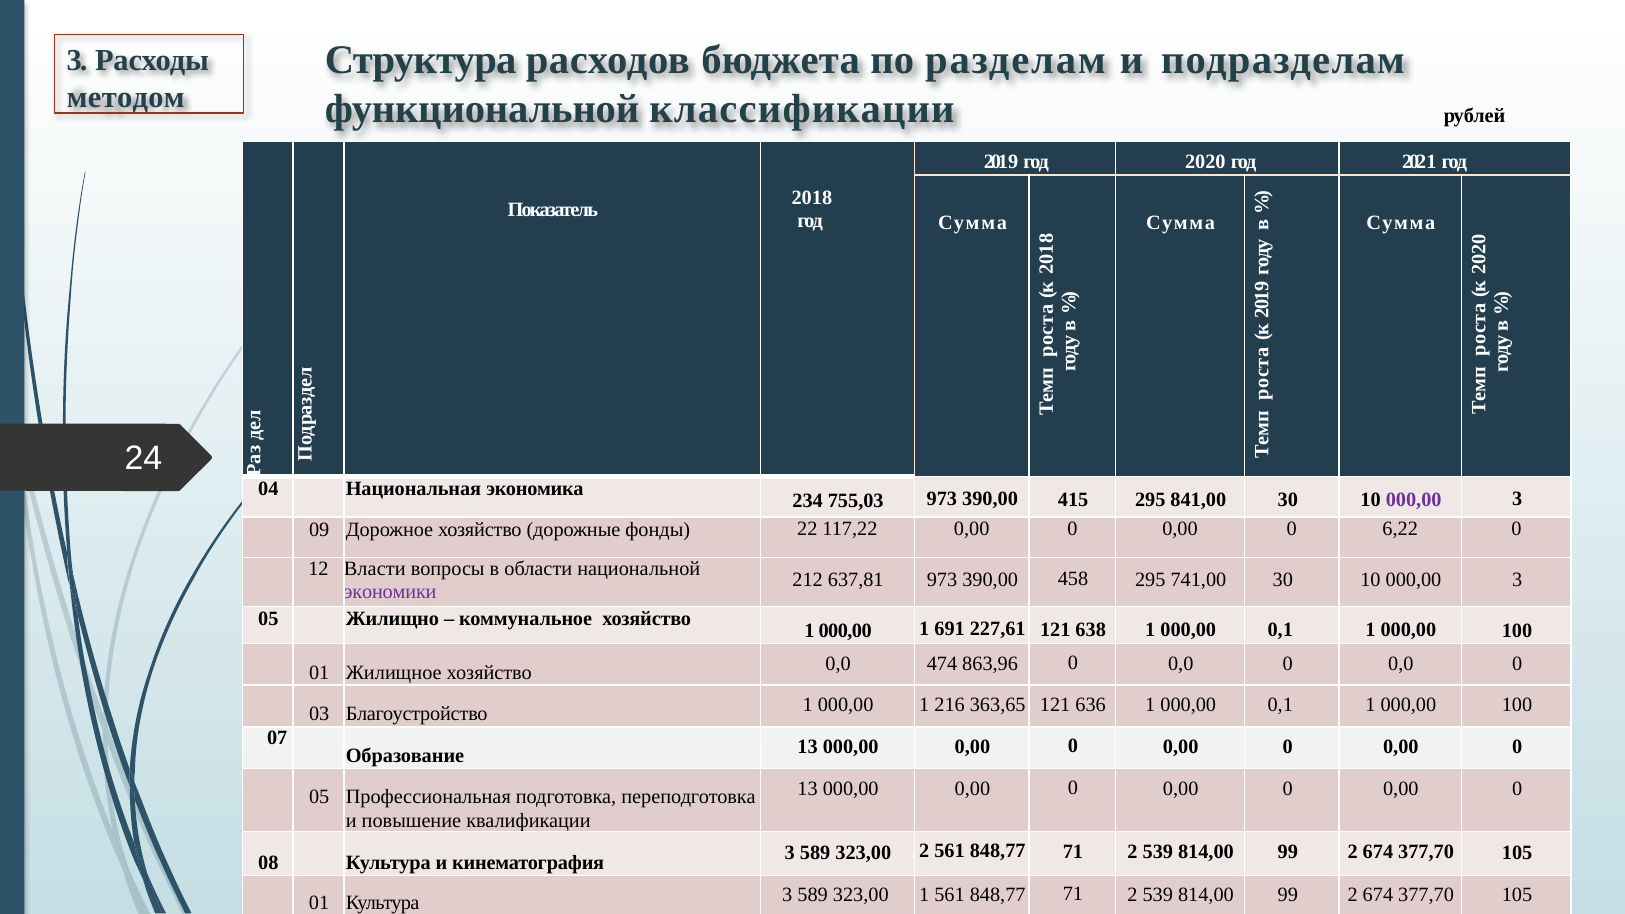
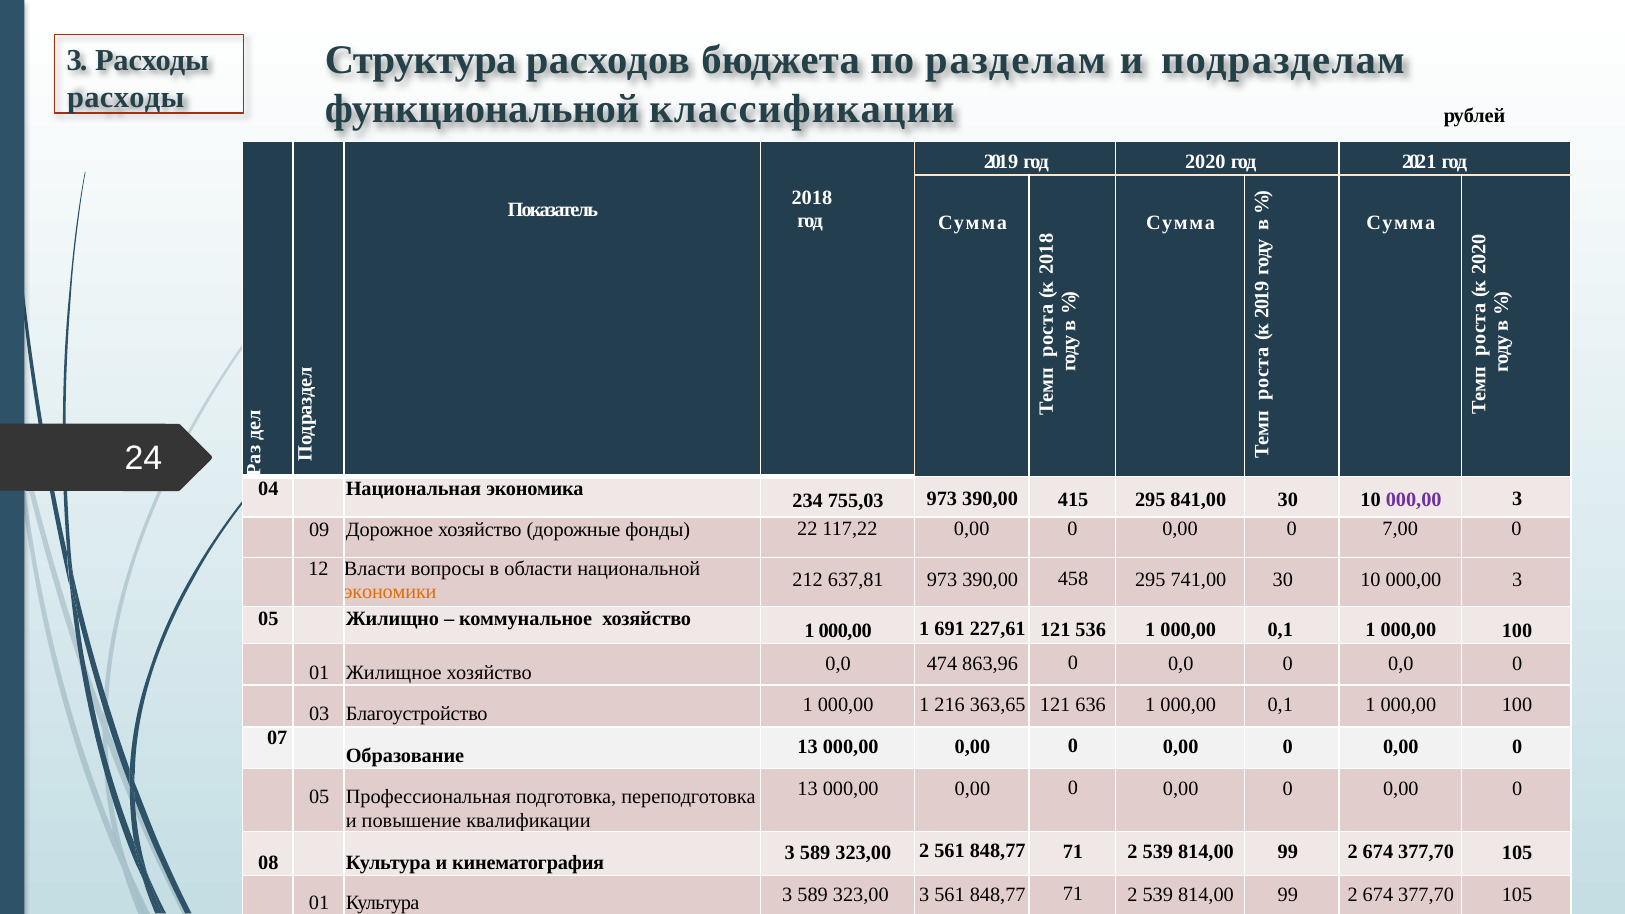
методом: методом -> расходы (126, 97)
6,22: 6,22 -> 7,00 (1400, 529)
экономики colour: purple -> orange (390, 592)
638: 638 -> 536 (1091, 630)
323,00 1: 1 -> 3 (924, 895)
